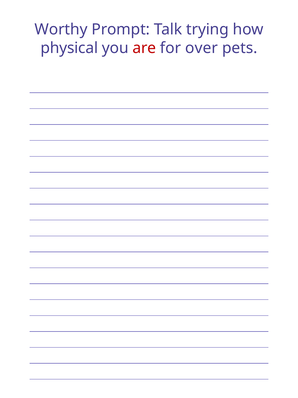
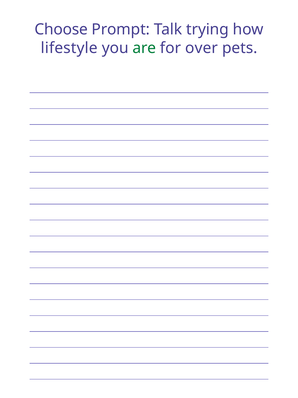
Worthy: Worthy -> Choose (61, 29)
physical: physical -> lifestyle (69, 48)
are colour: red -> green (144, 48)
